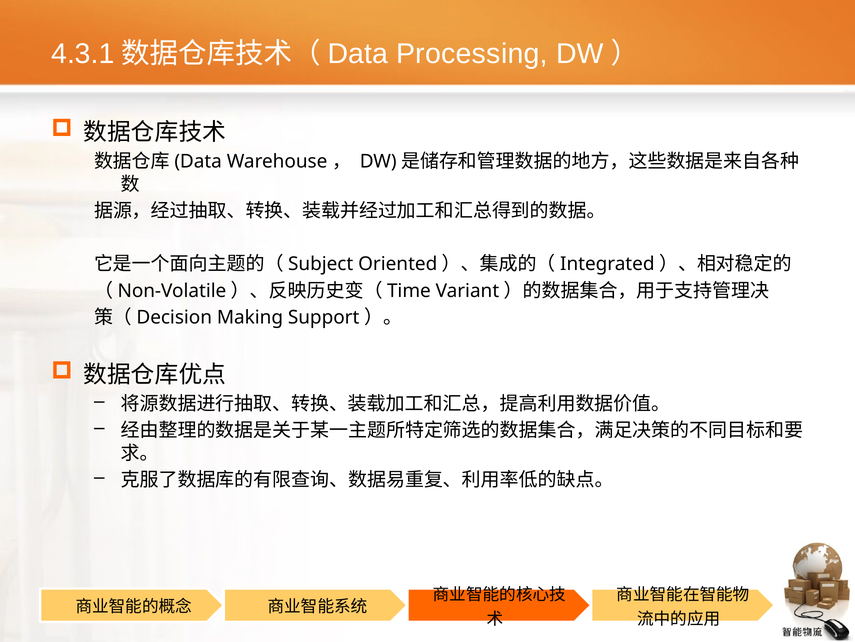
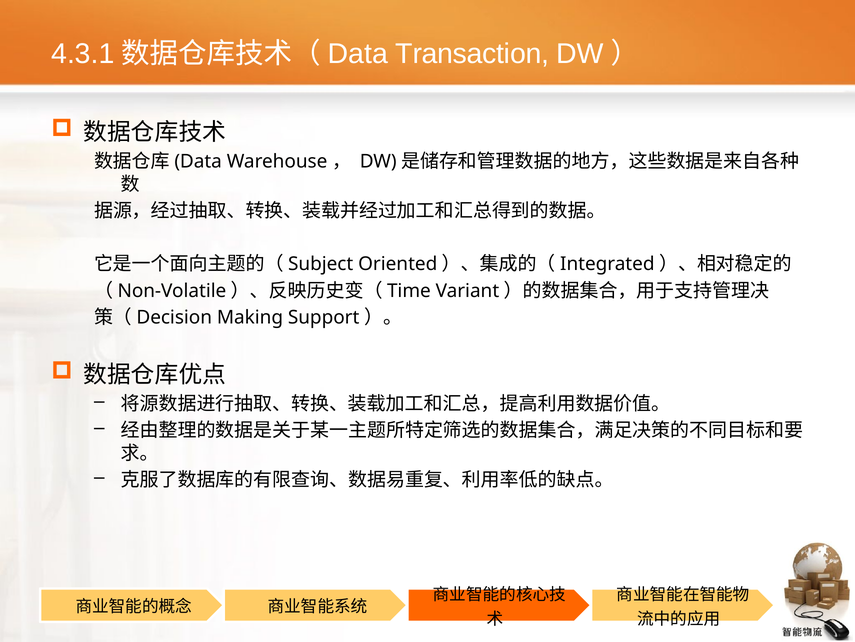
Processing: Processing -> Transaction (472, 54)
